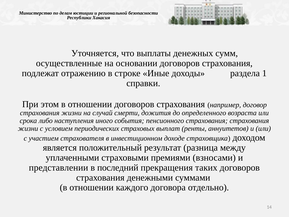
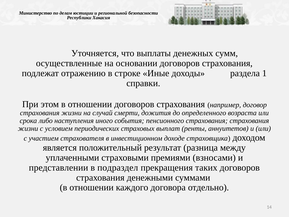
последний: последний -> подраздел (118, 167)
